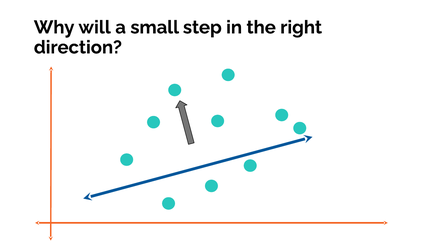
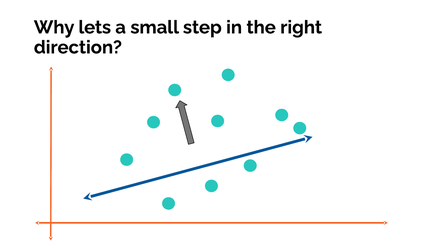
will: will -> lets (95, 27)
